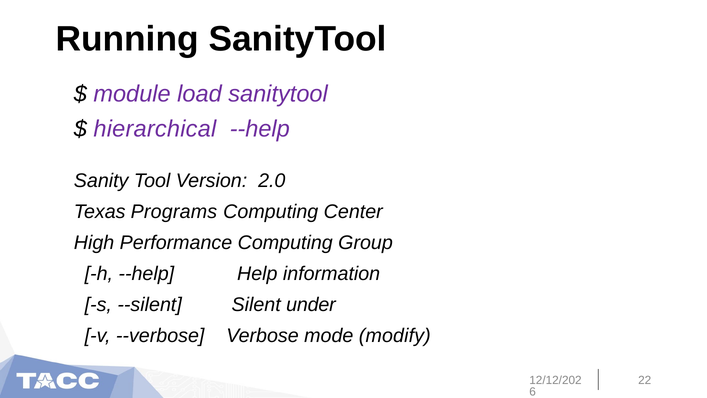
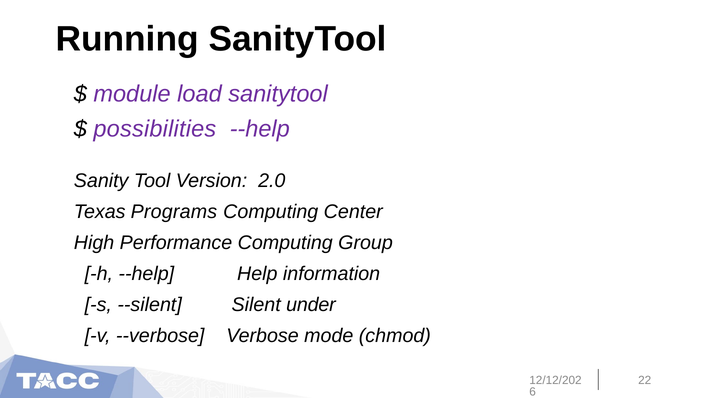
hierarchical: hierarchical -> possibilities (155, 129)
modify: modify -> chmod (395, 336)
